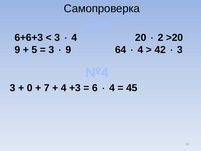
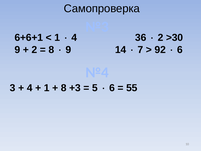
6+6+3: 6+6+3 -> 6+6+1 (29, 38)
3: 3 -> 1 (57, 38)
20: 20 -> 36 (141, 38)
>20: >20 -> >30 (175, 38)
5: 5 -> 2 (34, 50)
3: 3 -> 8 (51, 50)
64: 64 -> 14 (121, 50)
4: 4 -> 7 (140, 50)
42: 42 -> 92 (160, 50)
3: 3 -> 6 (180, 50)
0: 0 -> 4 (30, 88)
7: 7 -> 1 (47, 88)
4: 4 -> 8 (64, 88)
6: 6 -> 5 (95, 88)
4: 4 -> 6 (112, 88)
45: 45 -> 55 (132, 88)
